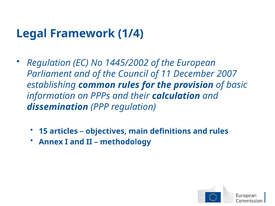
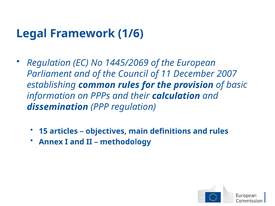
1/4: 1/4 -> 1/6 (131, 34)
1445/2002: 1445/2002 -> 1445/2069 (127, 63)
